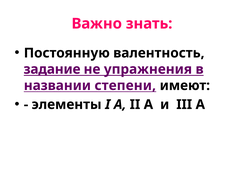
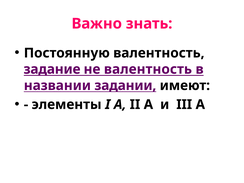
не упражнения: упражнения -> валентность (148, 69)
степени: степени -> задании (125, 86)
